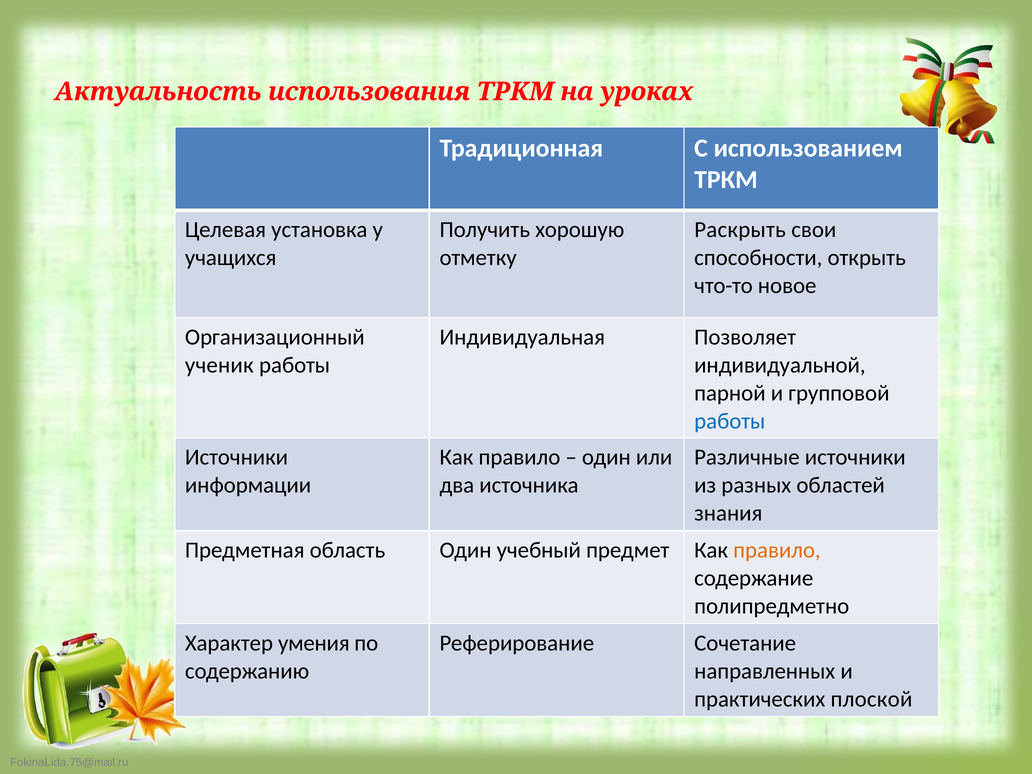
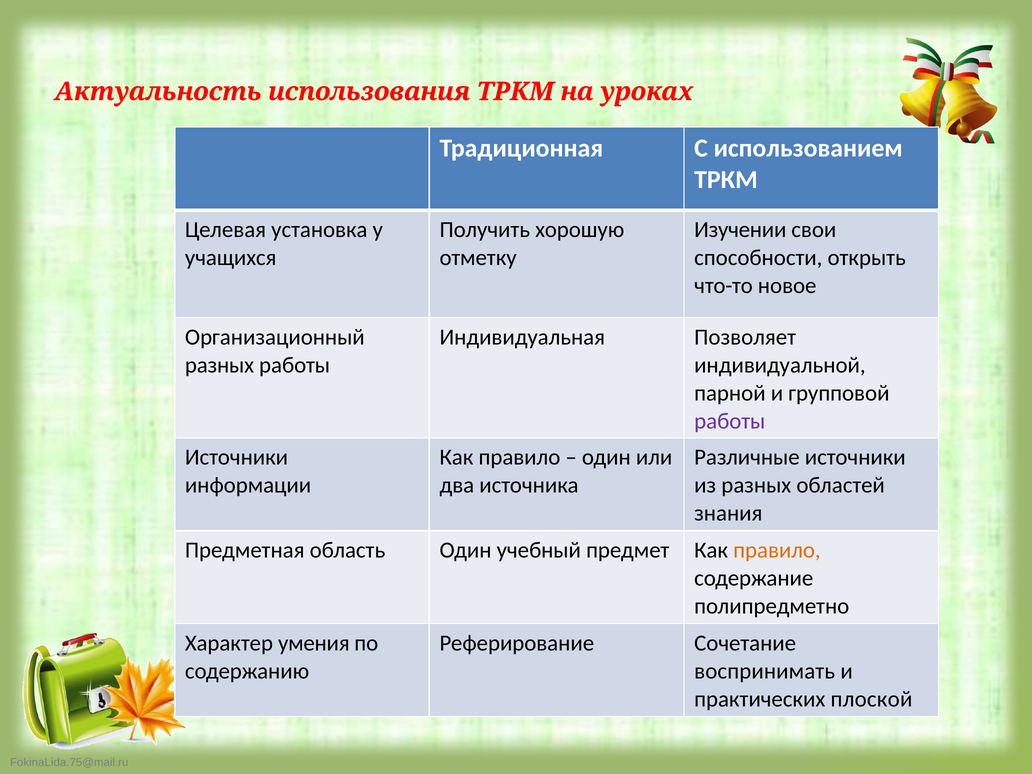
Раскрыть: Раскрыть -> Изучении (740, 230)
ученик: ученик -> разных (220, 365)
работы colour: blue -> purple (730, 421)
направленных: направленных -> воспринимать (765, 671)
